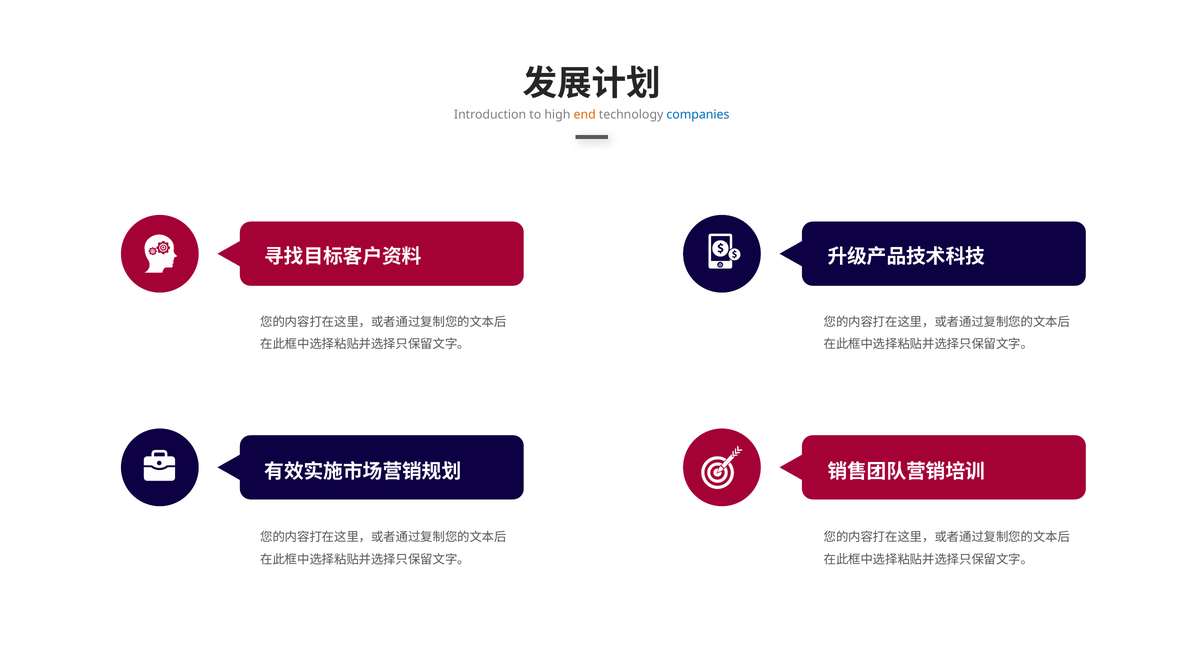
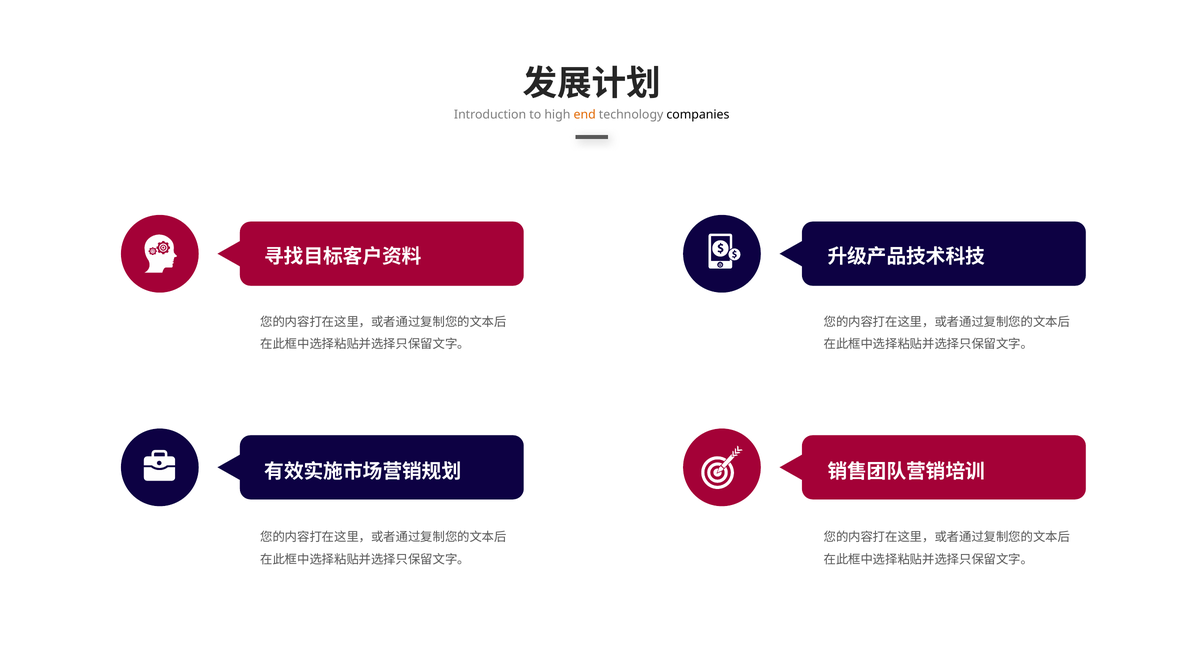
companies colour: blue -> black (698, 115)
